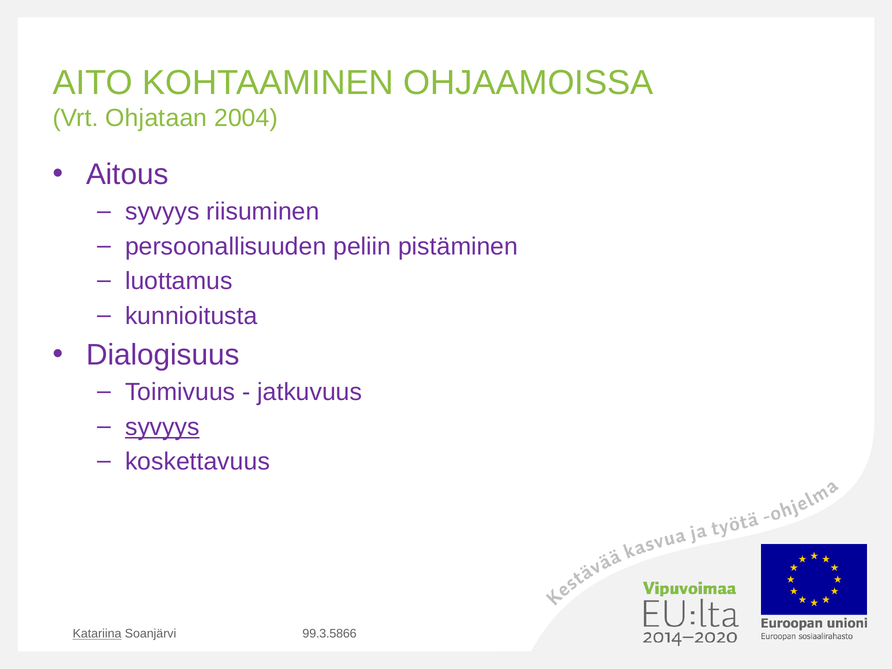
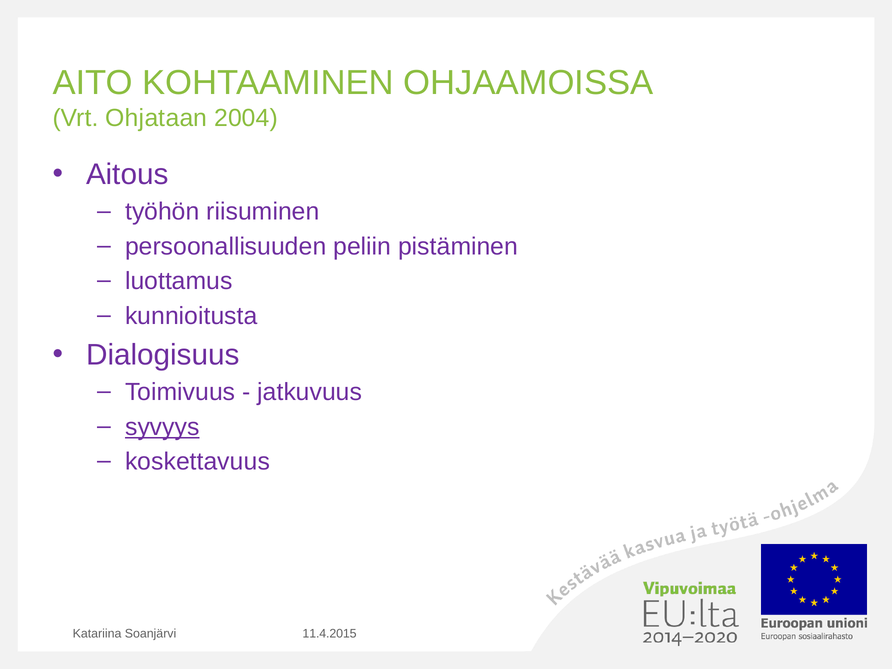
syvyys: syvyys -> työhön (162, 212)
Katariina underline: present -> none (97, 634)
99.3.5866: 99.3.5866 -> 11.4.2015 (330, 634)
